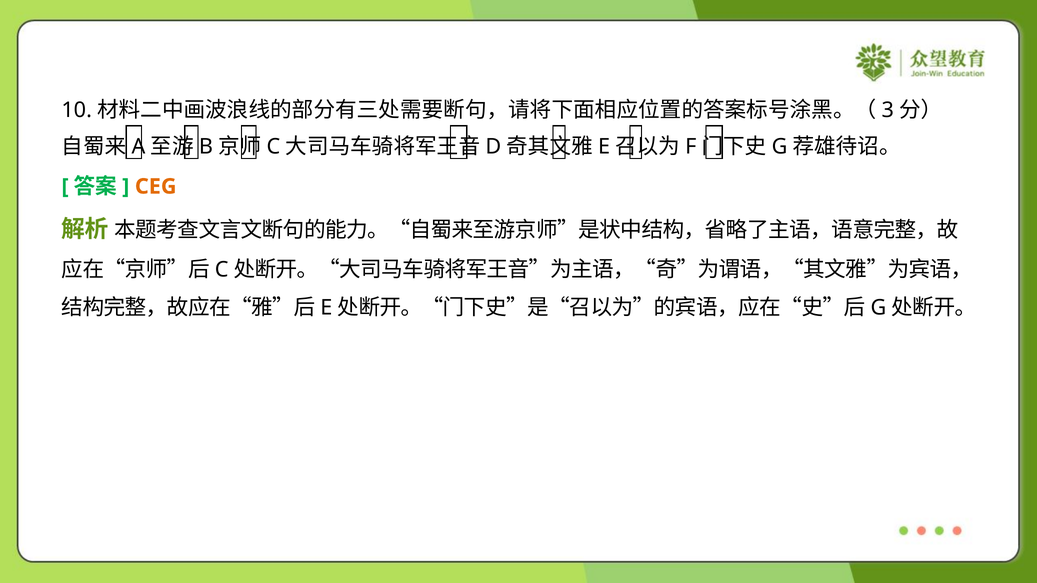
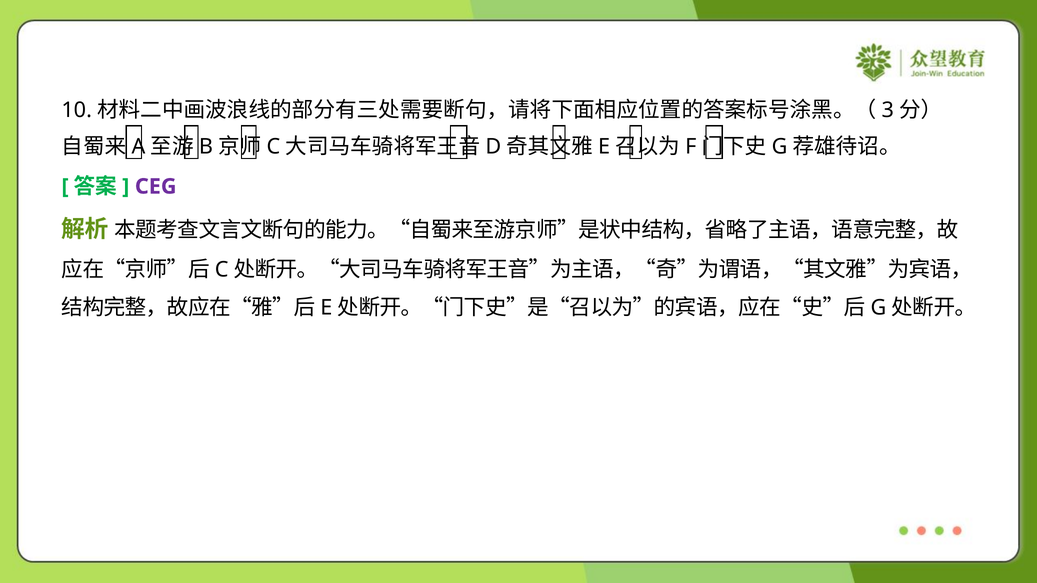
CEG colour: orange -> purple (156, 187)
